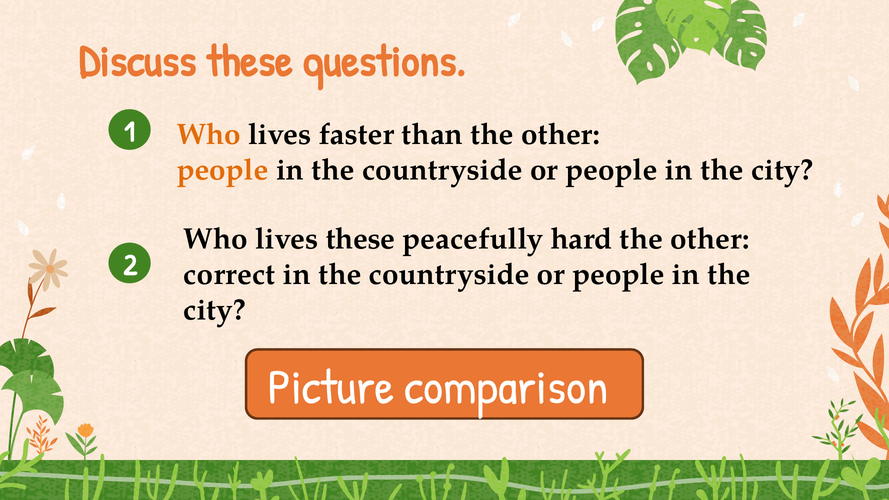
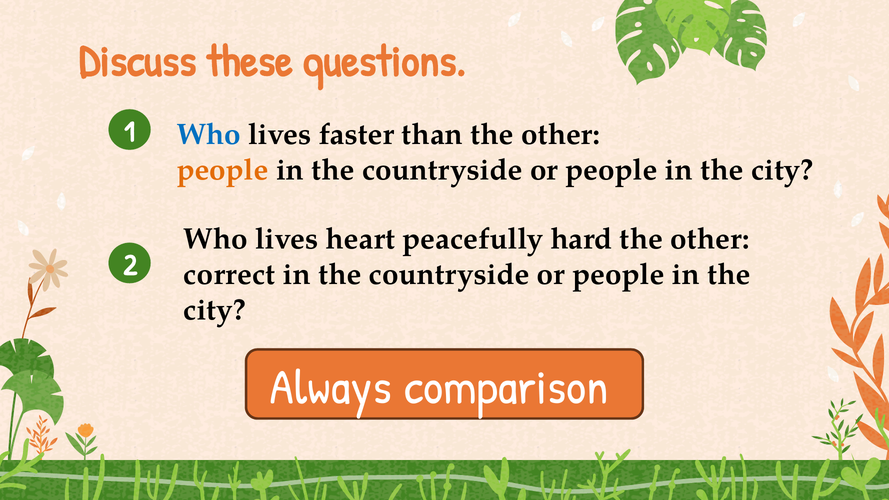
Who colour: orange -> blue (209, 134)
lives these: these -> heart (360, 239)
Picture: Picture -> Always (331, 387)
